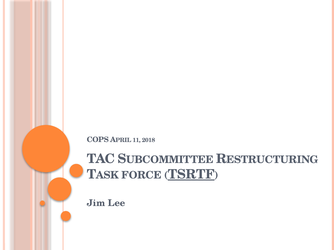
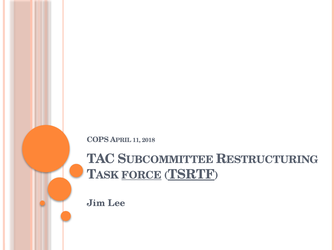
FORCE underline: none -> present (142, 176)
